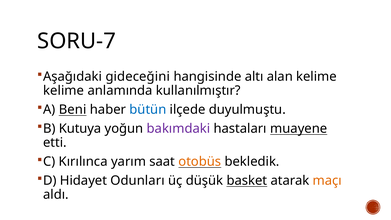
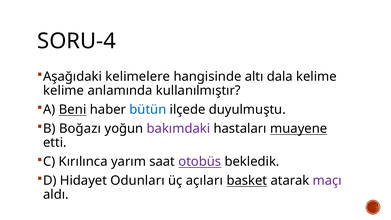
SORU-7: SORU-7 -> SORU-4 (77, 41)
gideceğini: gideceğini -> kelimelere (138, 76)
alan: alan -> dala (280, 76)
Kutuya: Kutuya -> Boğazı (80, 128)
otobüs colour: orange -> purple (200, 162)
düşük: düşük -> açıları (204, 181)
maçı colour: orange -> purple (327, 181)
